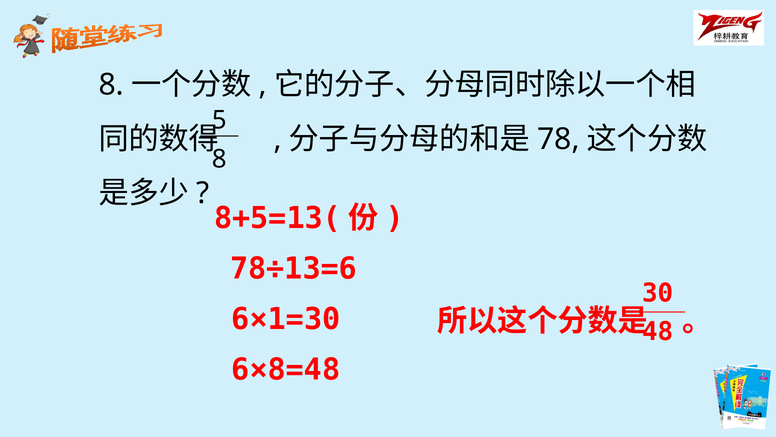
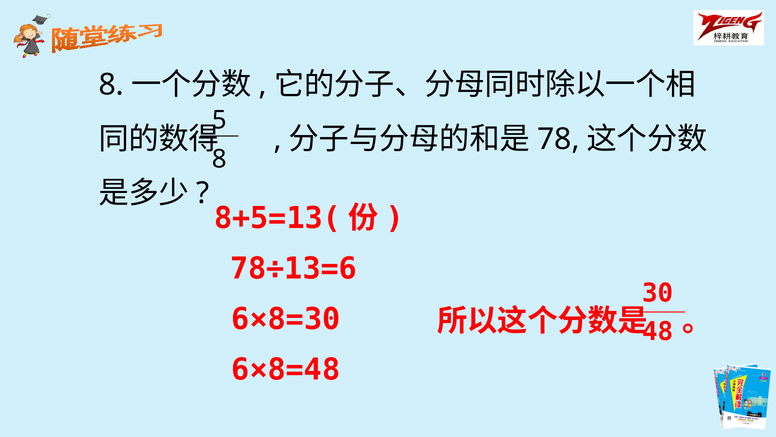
6×1=30: 6×1=30 -> 6×8=30 (286, 319)
